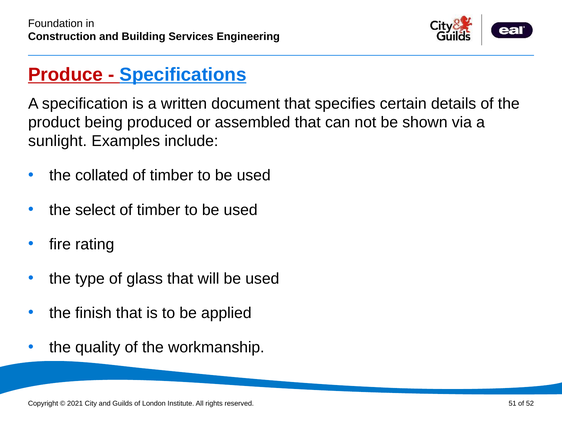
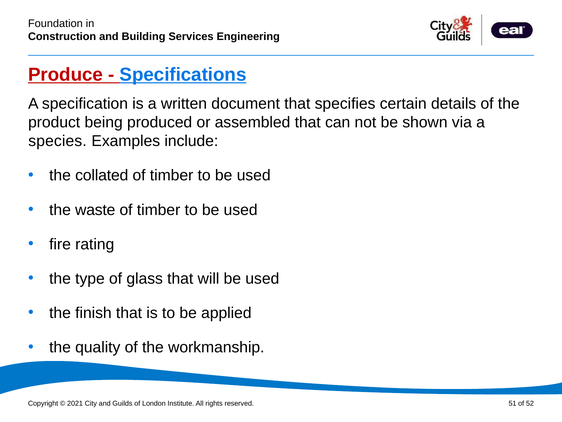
sunlight: sunlight -> species (58, 141)
select: select -> waste (95, 210)
